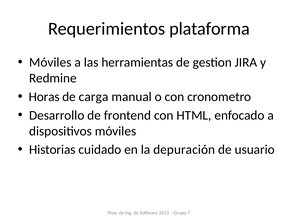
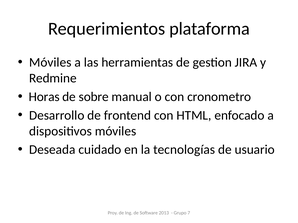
carga: carga -> sobre (94, 97)
Historias: Historias -> Deseada (52, 150)
depuración: depuración -> tecnologías (184, 150)
